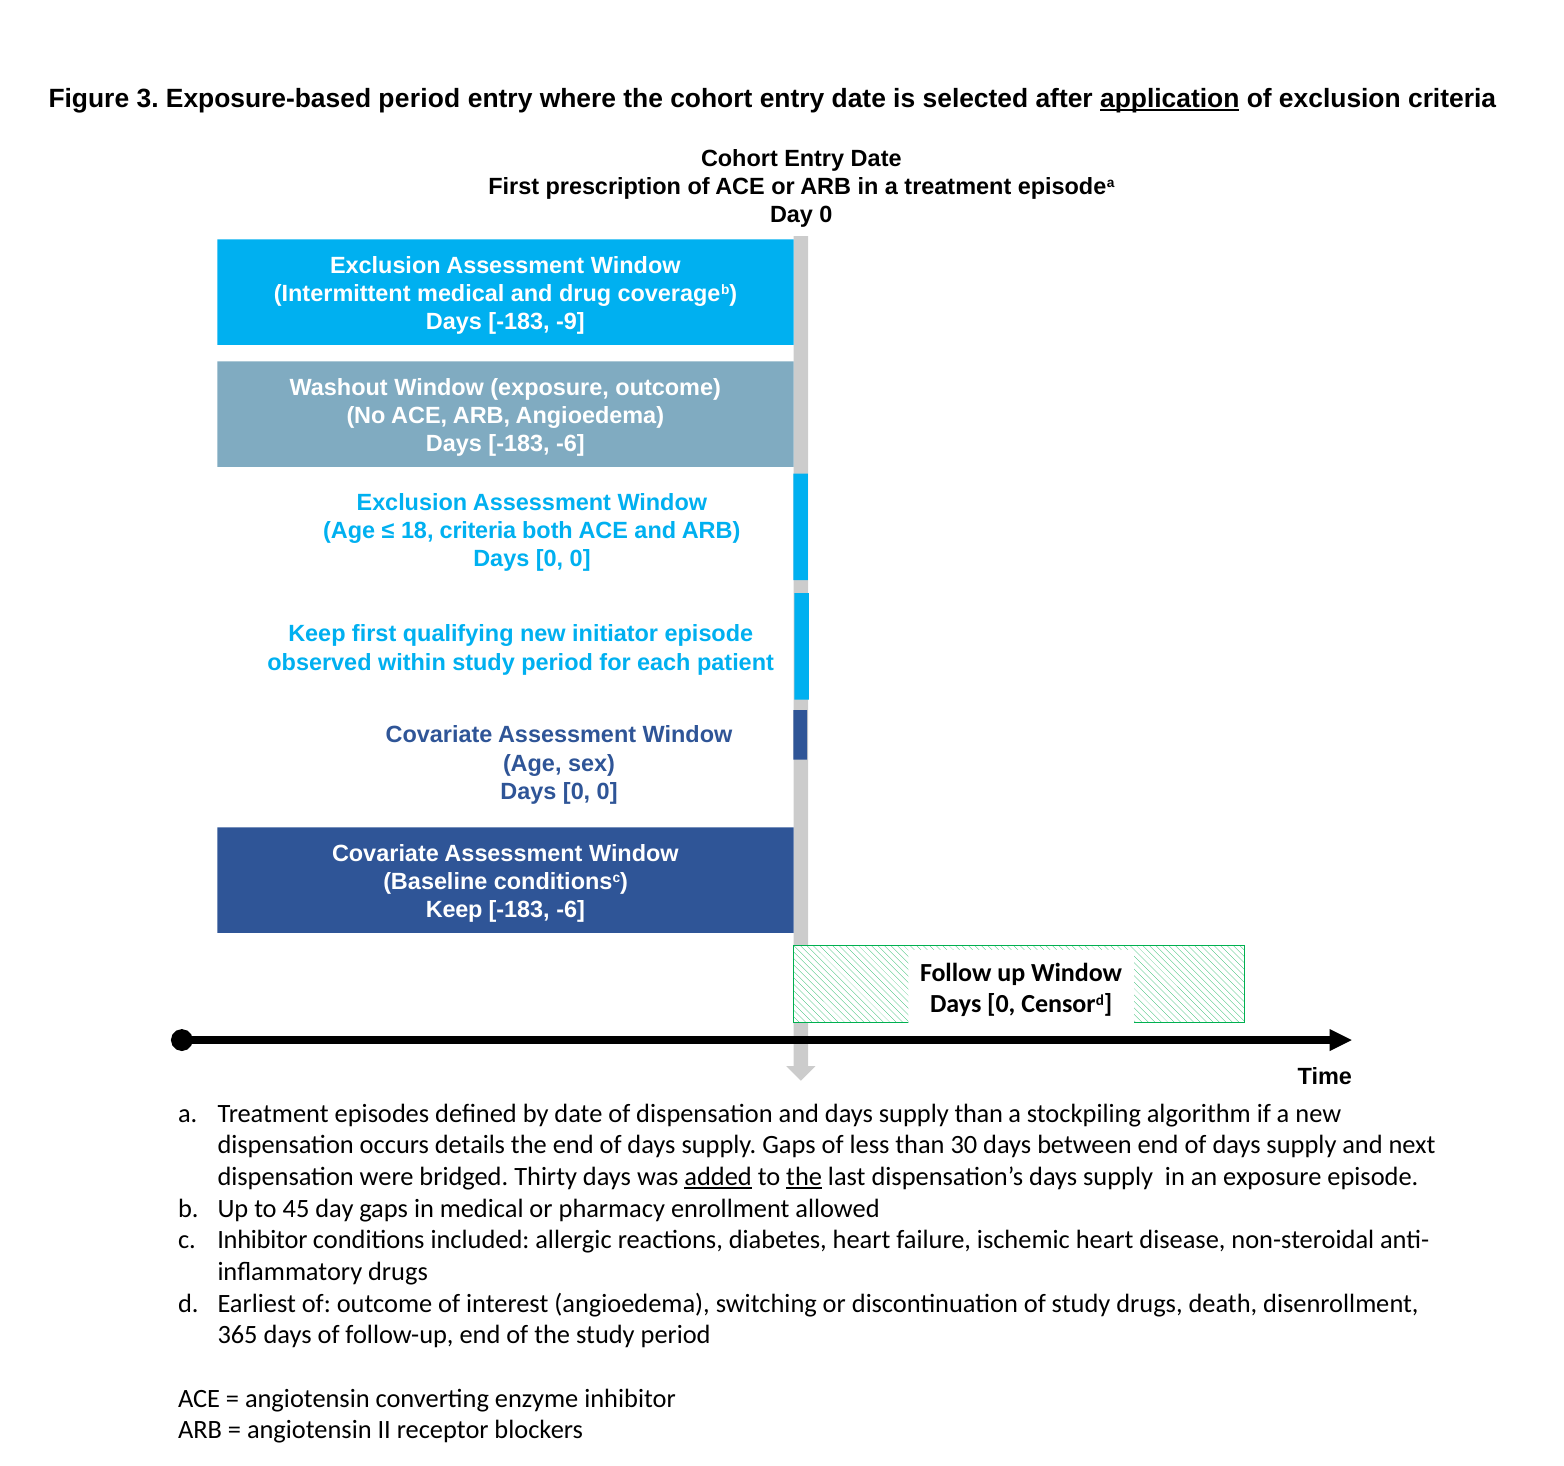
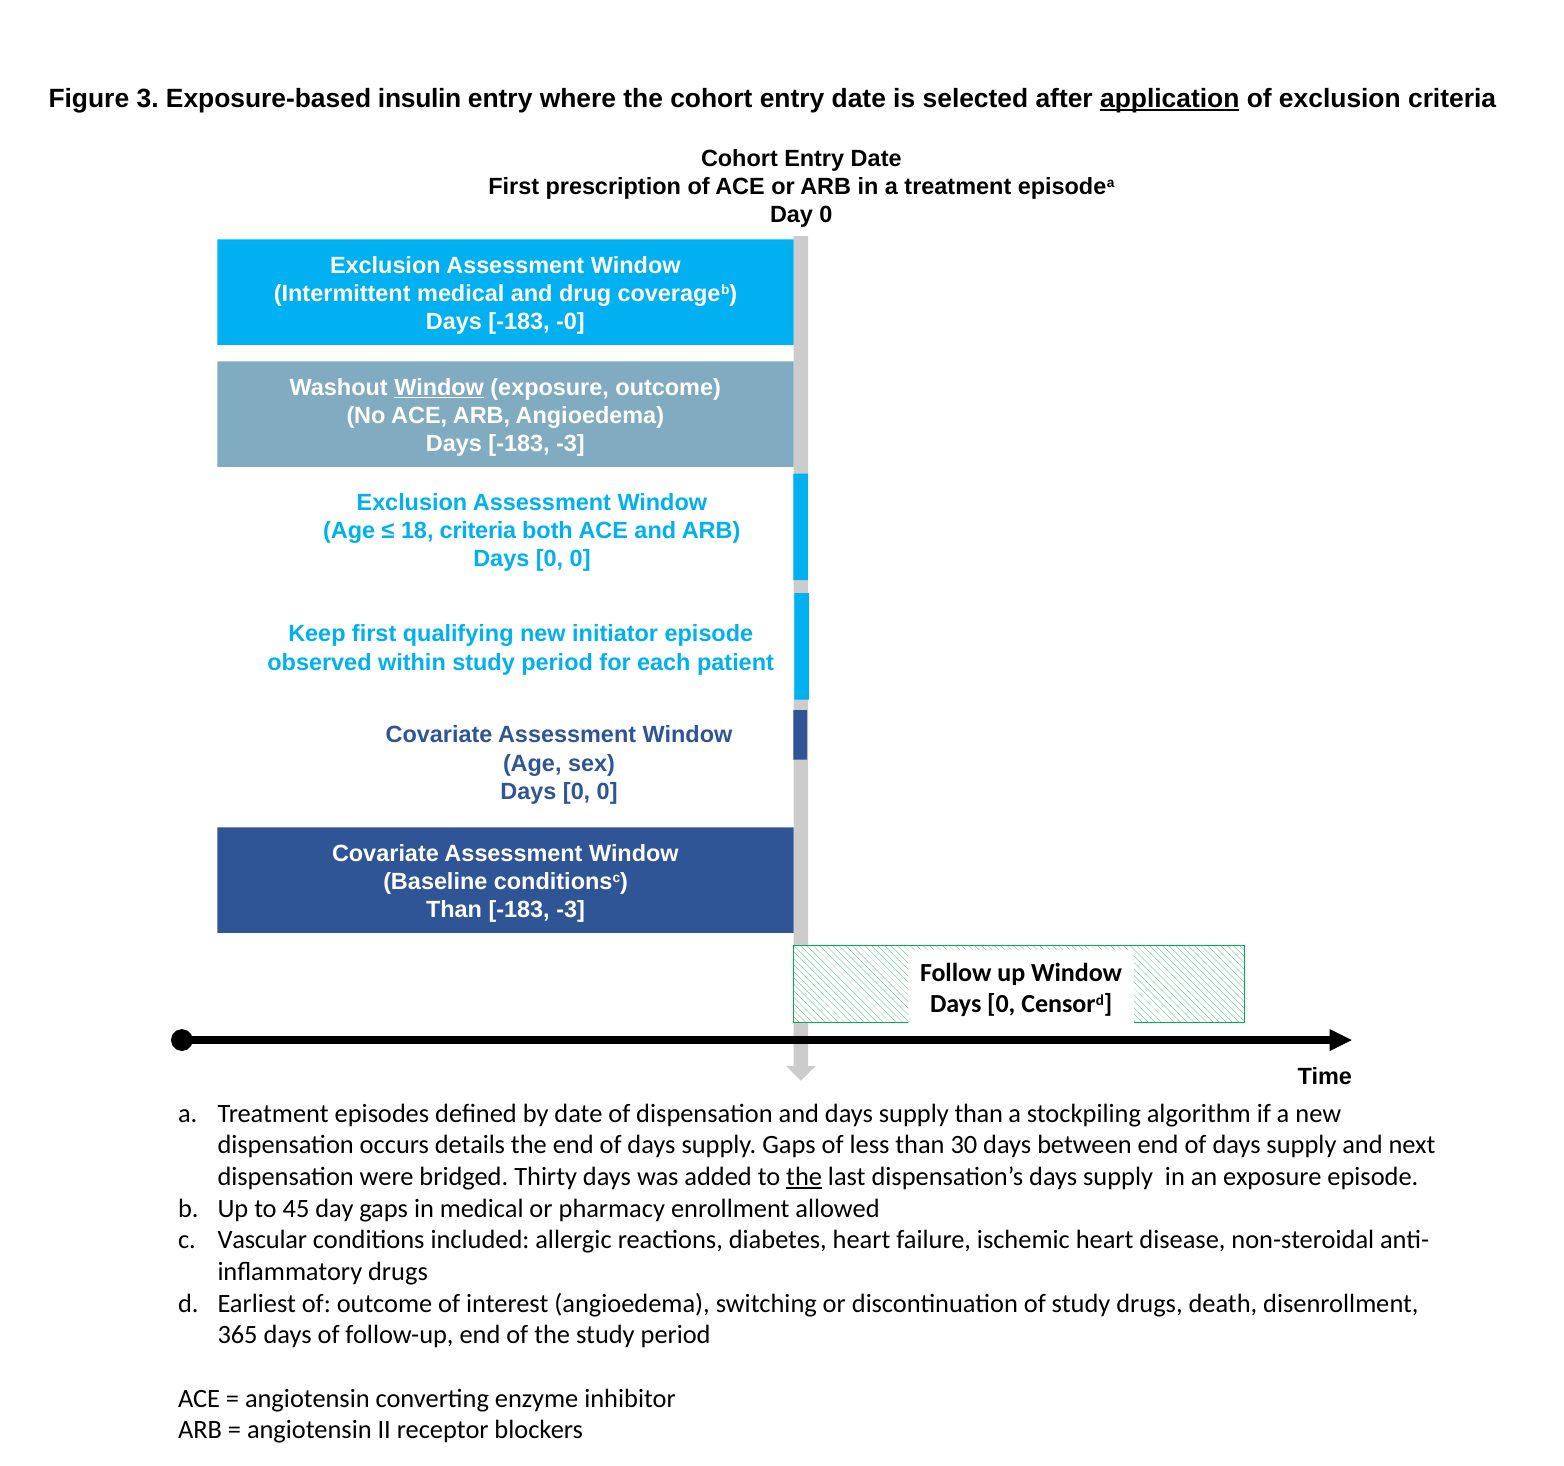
Exposure-based period: period -> insulin (420, 99)
-9: -9 -> -0 (571, 322)
Window underline: none -> present (439, 388)
Days -183 -6: -6 -> -3 (571, 444)
Keep: Keep -> Than (454, 910)
-6: -6 -> -3 (571, 910)
added underline: present -> none (718, 1177)
Inhibitor: Inhibitor -> Vascular (262, 1240)
